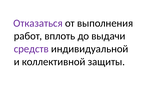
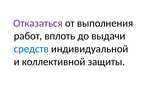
средств colour: purple -> blue (31, 49)
